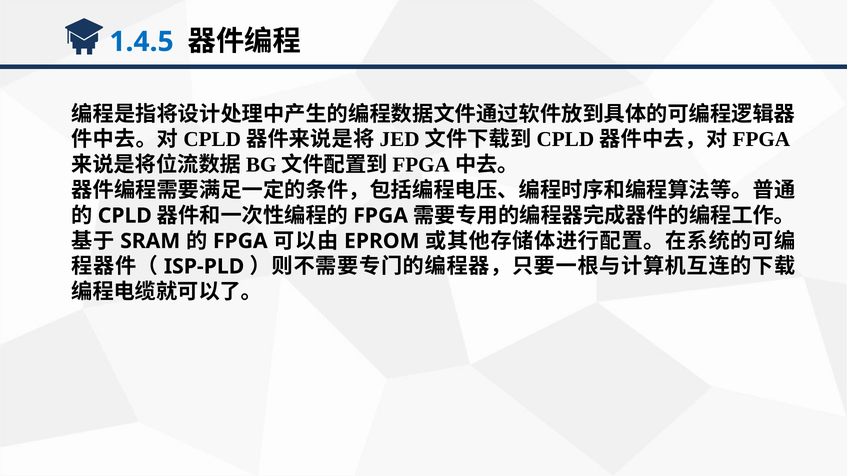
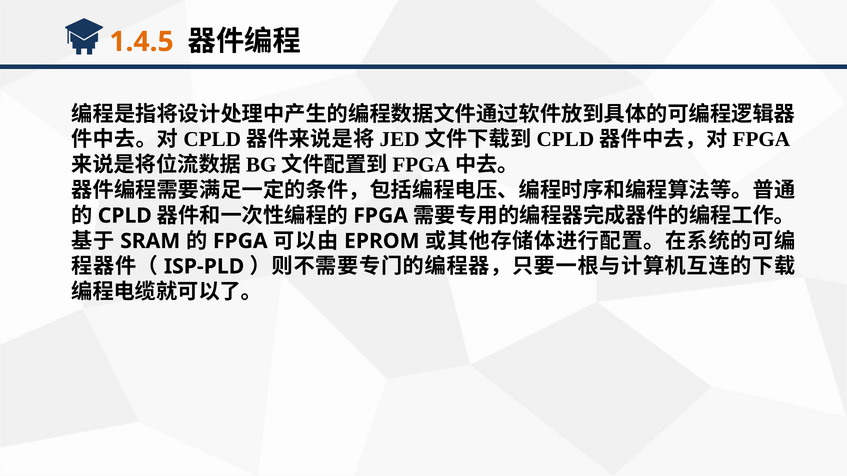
1.4.5 colour: blue -> orange (142, 42)
